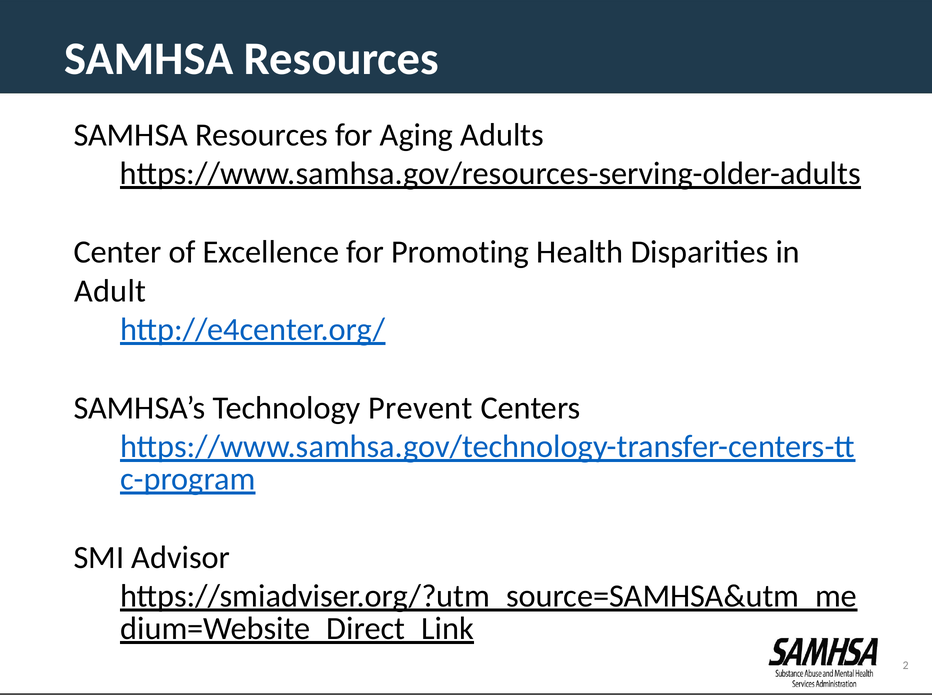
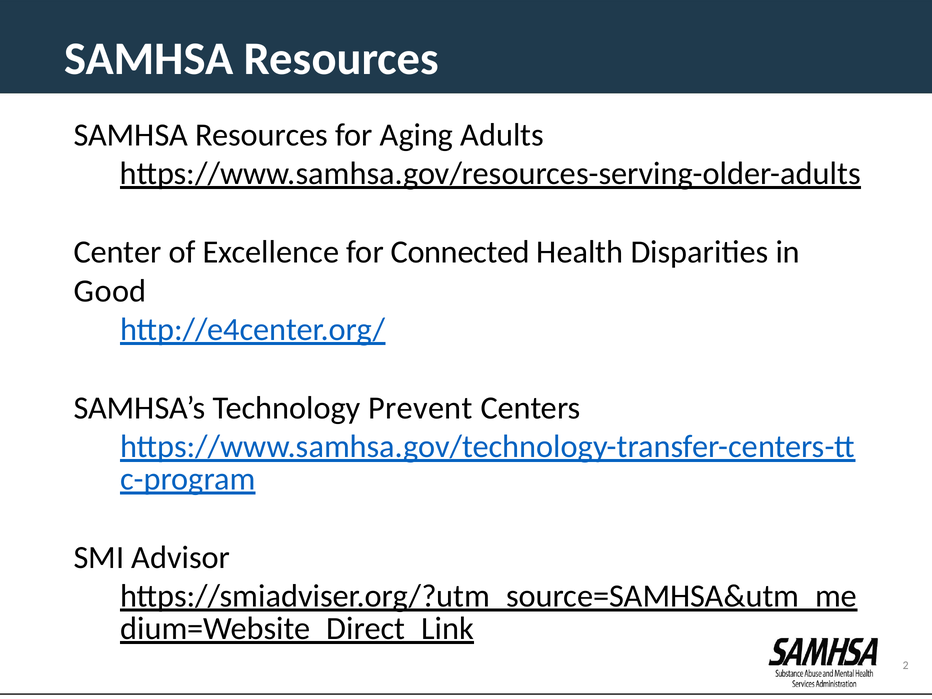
Promoting: Promoting -> Connected (460, 252)
Adult: Adult -> Good (110, 291)
